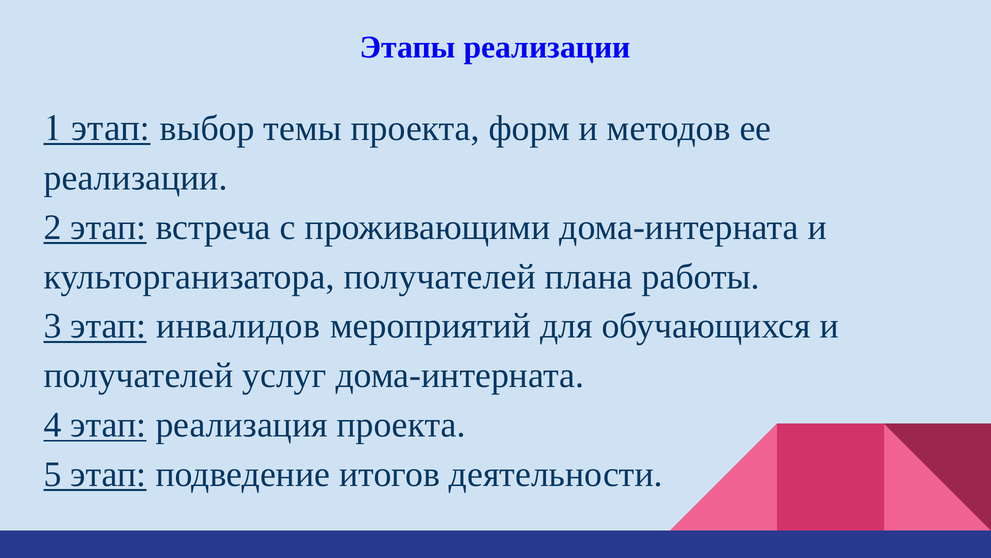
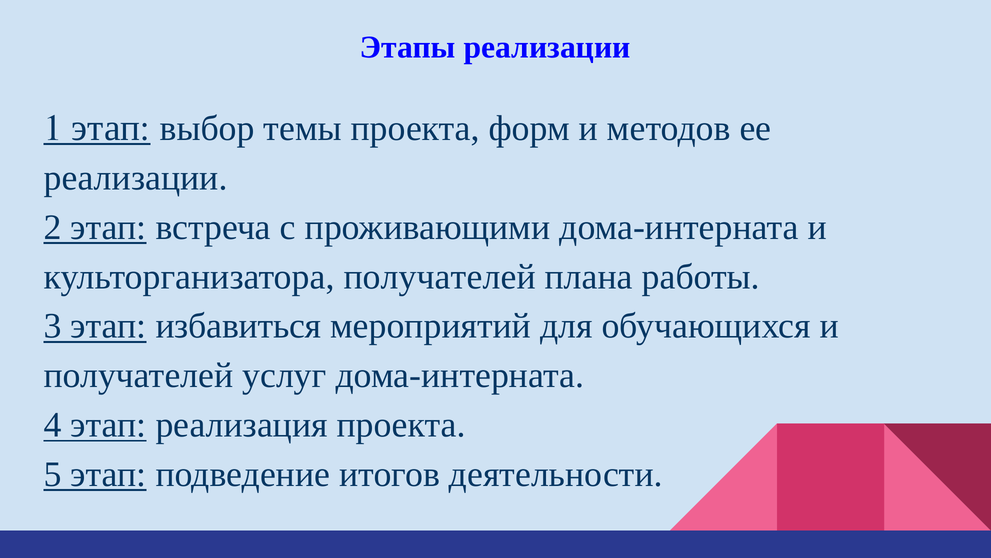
инвалидов: инвалидов -> избавиться (238, 326)
